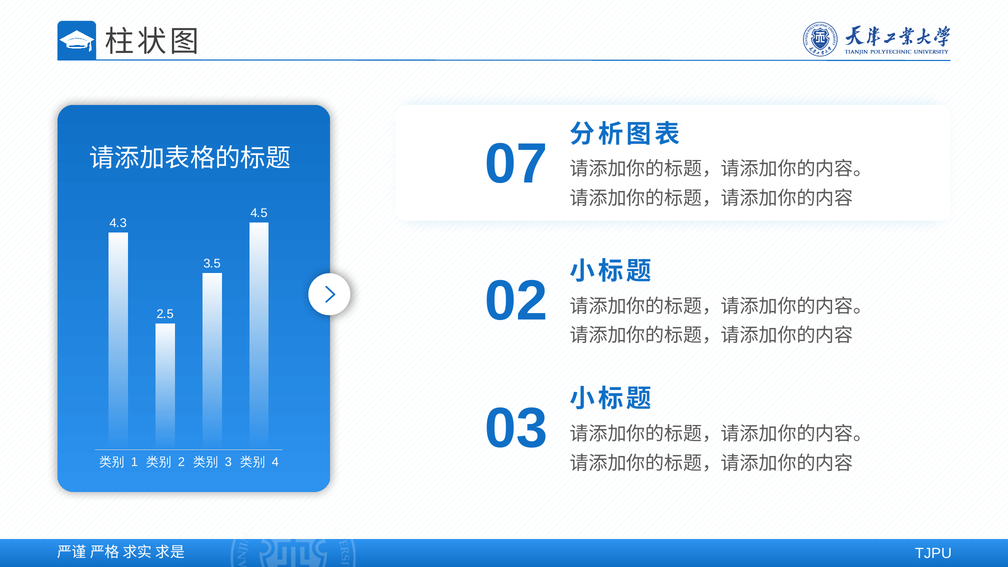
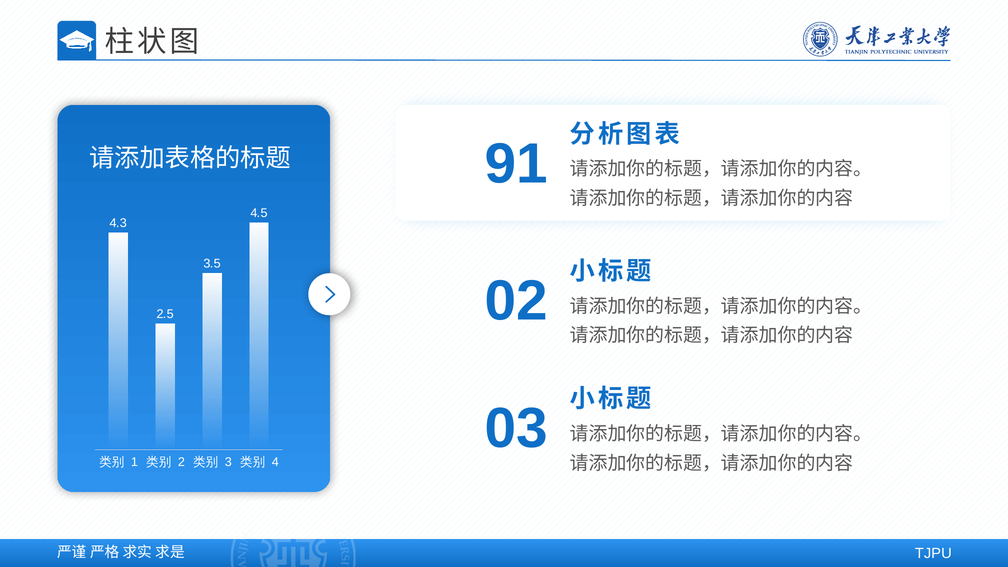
07: 07 -> 91 (516, 164)
